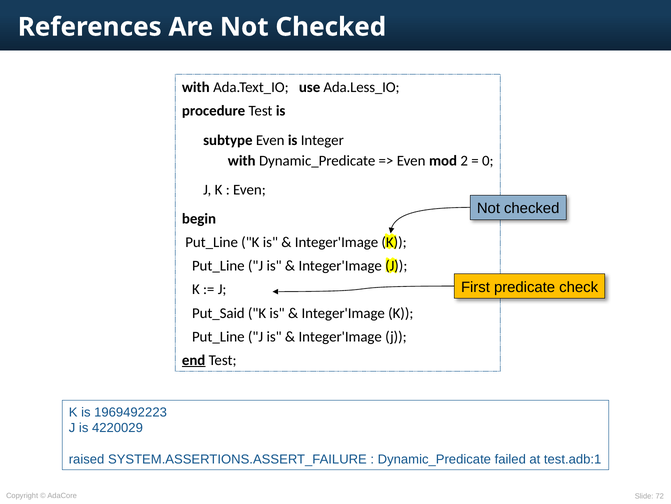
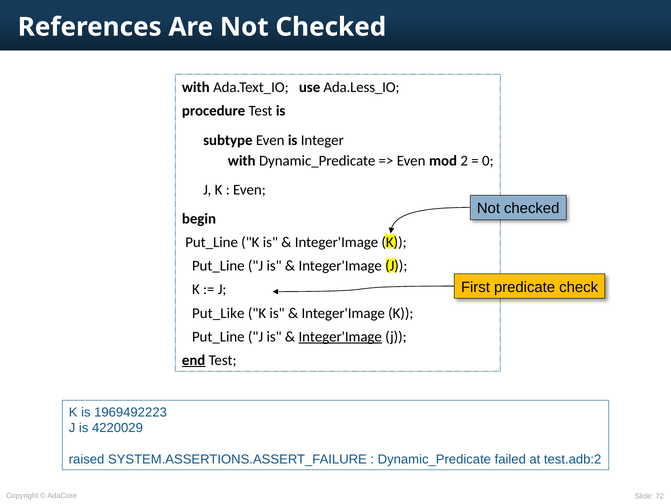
Put_Said: Put_Said -> Put_Like (218, 313)
Integer'Image underline: none -> present (340, 336)
test.adb:1: test.adb:1 -> test.adb:2 (573, 459)
